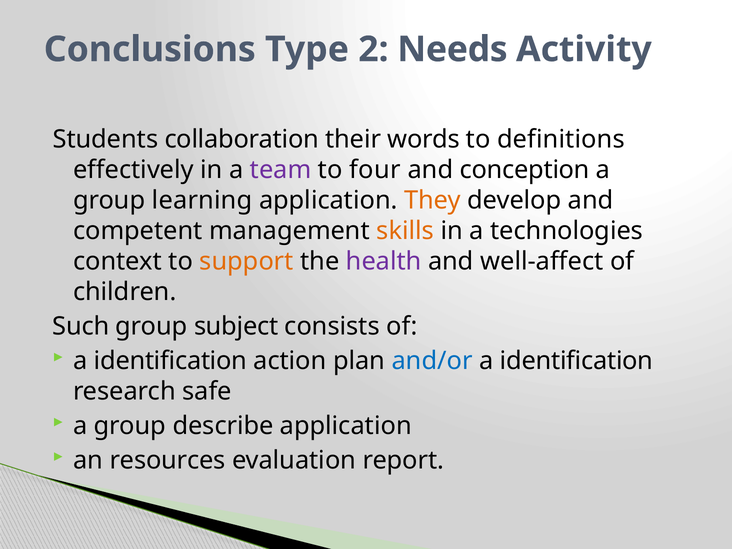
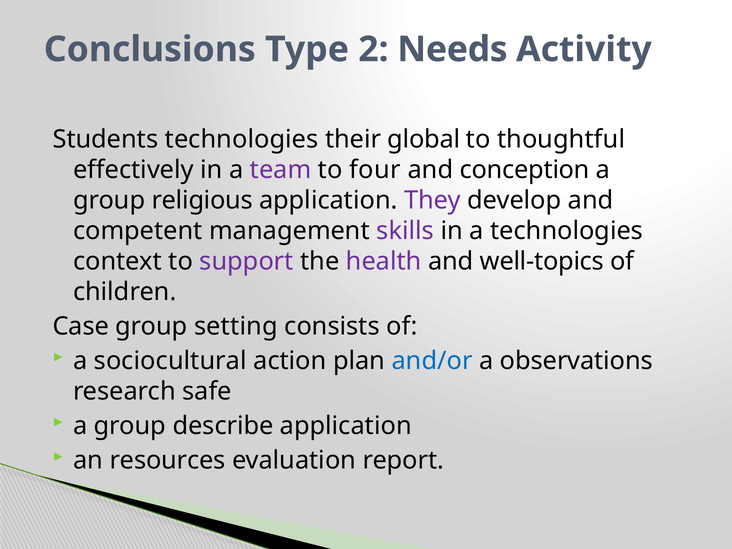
Students collaboration: collaboration -> technologies (242, 139)
words: words -> global (424, 139)
definitions: definitions -> thoughtful (561, 139)
learning: learning -> religious (202, 200)
They colour: orange -> purple (432, 200)
skills colour: orange -> purple (405, 231)
support colour: orange -> purple (247, 261)
well-affect: well-affect -> well-topics (542, 261)
Such: Such -> Case (81, 326)
subject: subject -> setting (236, 326)
identification: identification -> sociocultural (170, 361)
identification: identification -> observations (576, 361)
